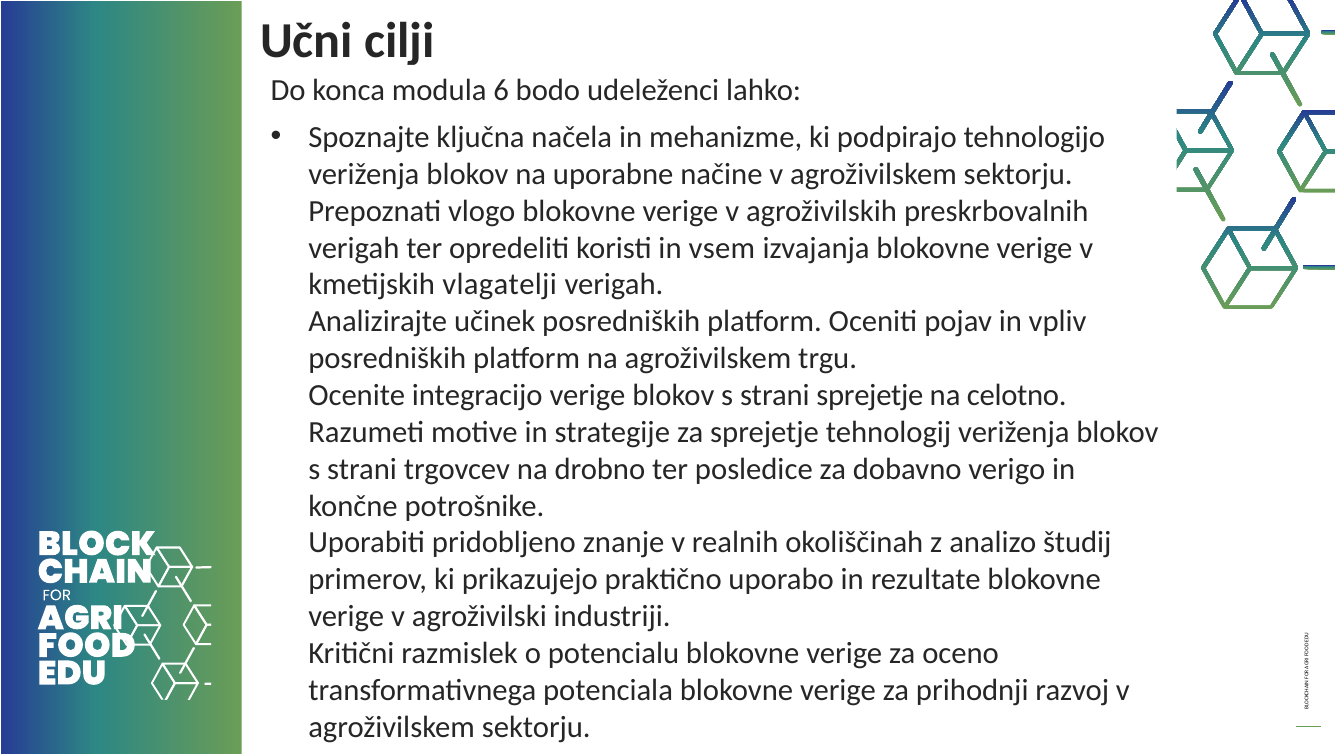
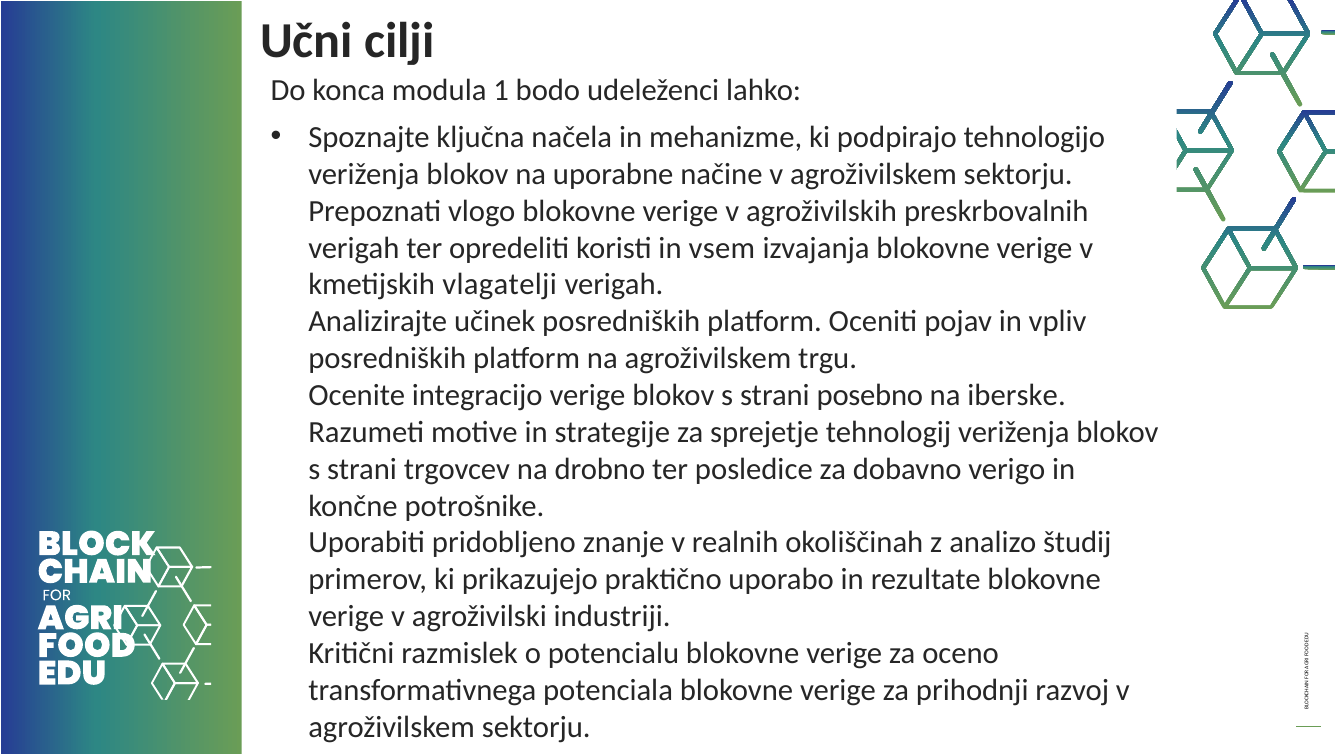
6: 6 -> 1 (501, 90)
strani sprejetje: sprejetje -> posebno (870, 395)
celotno: celotno -> iberske (1017, 395)
